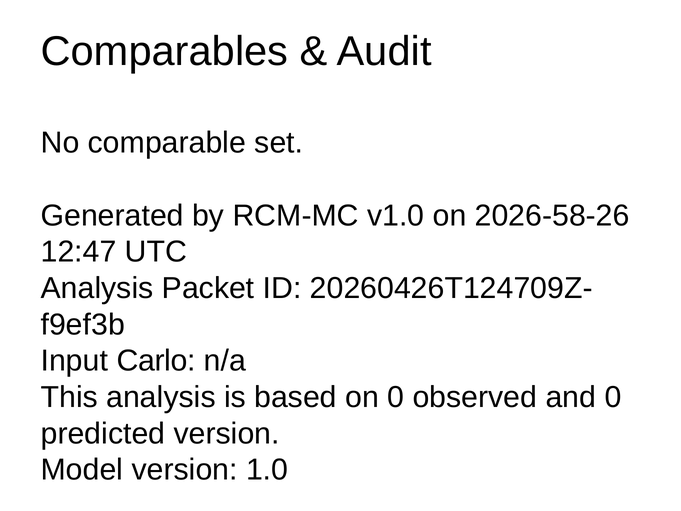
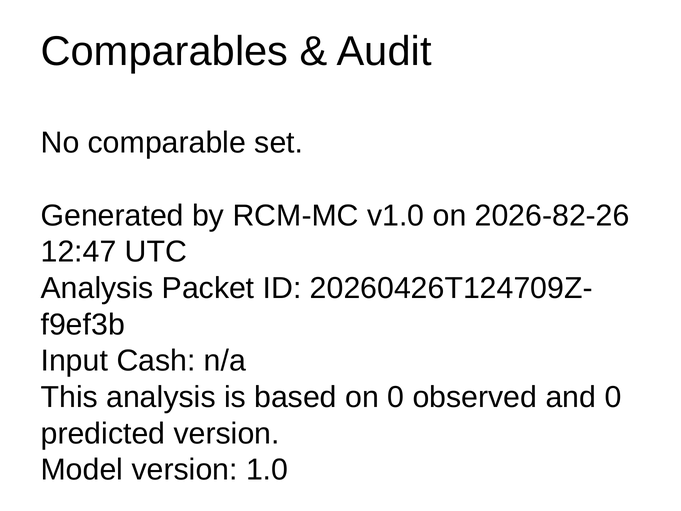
2026-58-26: 2026-58-26 -> 2026-82-26 (552, 215)
Carlo: Carlo -> Cash (156, 361)
